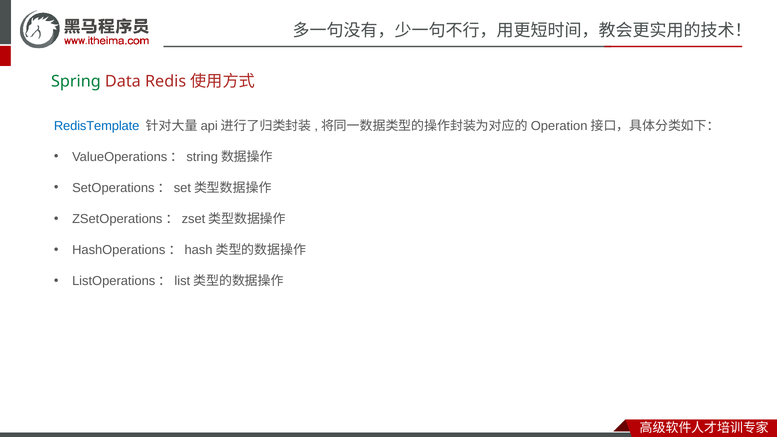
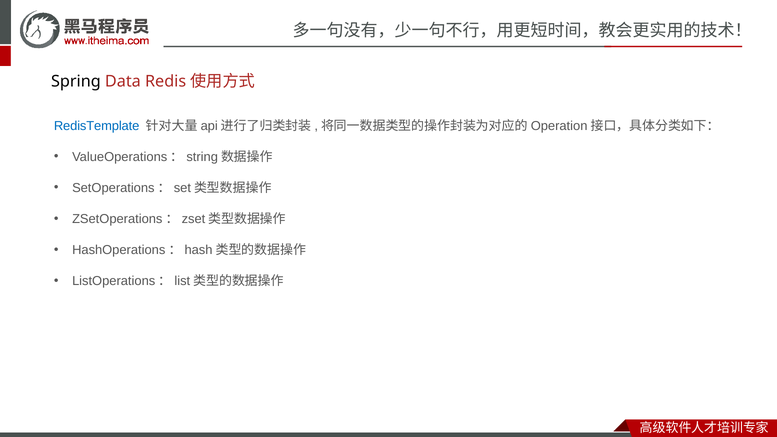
Spring colour: green -> black (76, 81)
